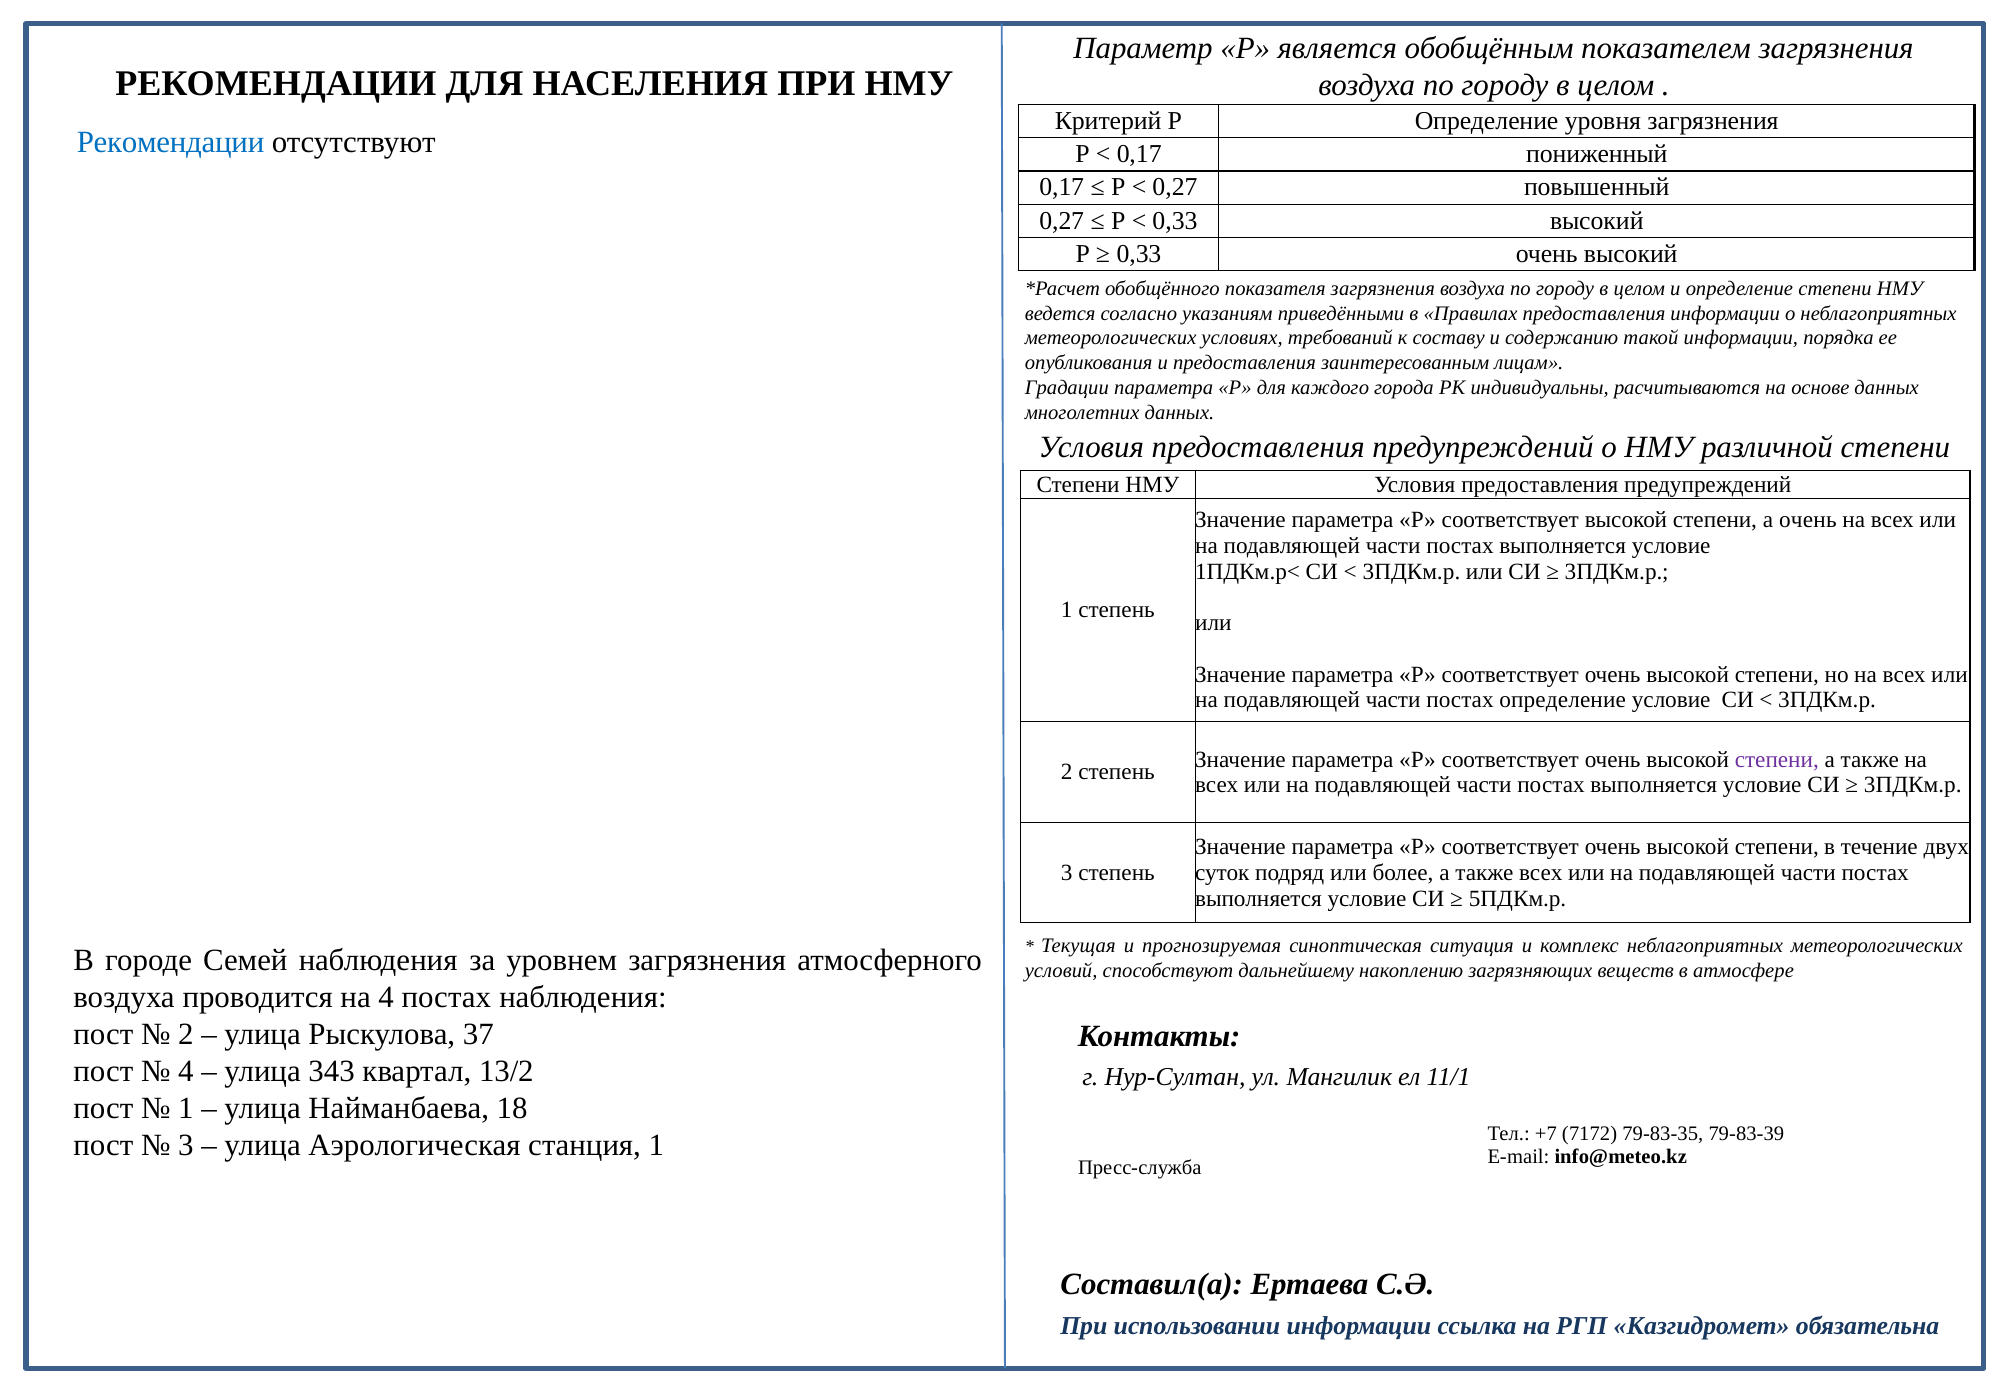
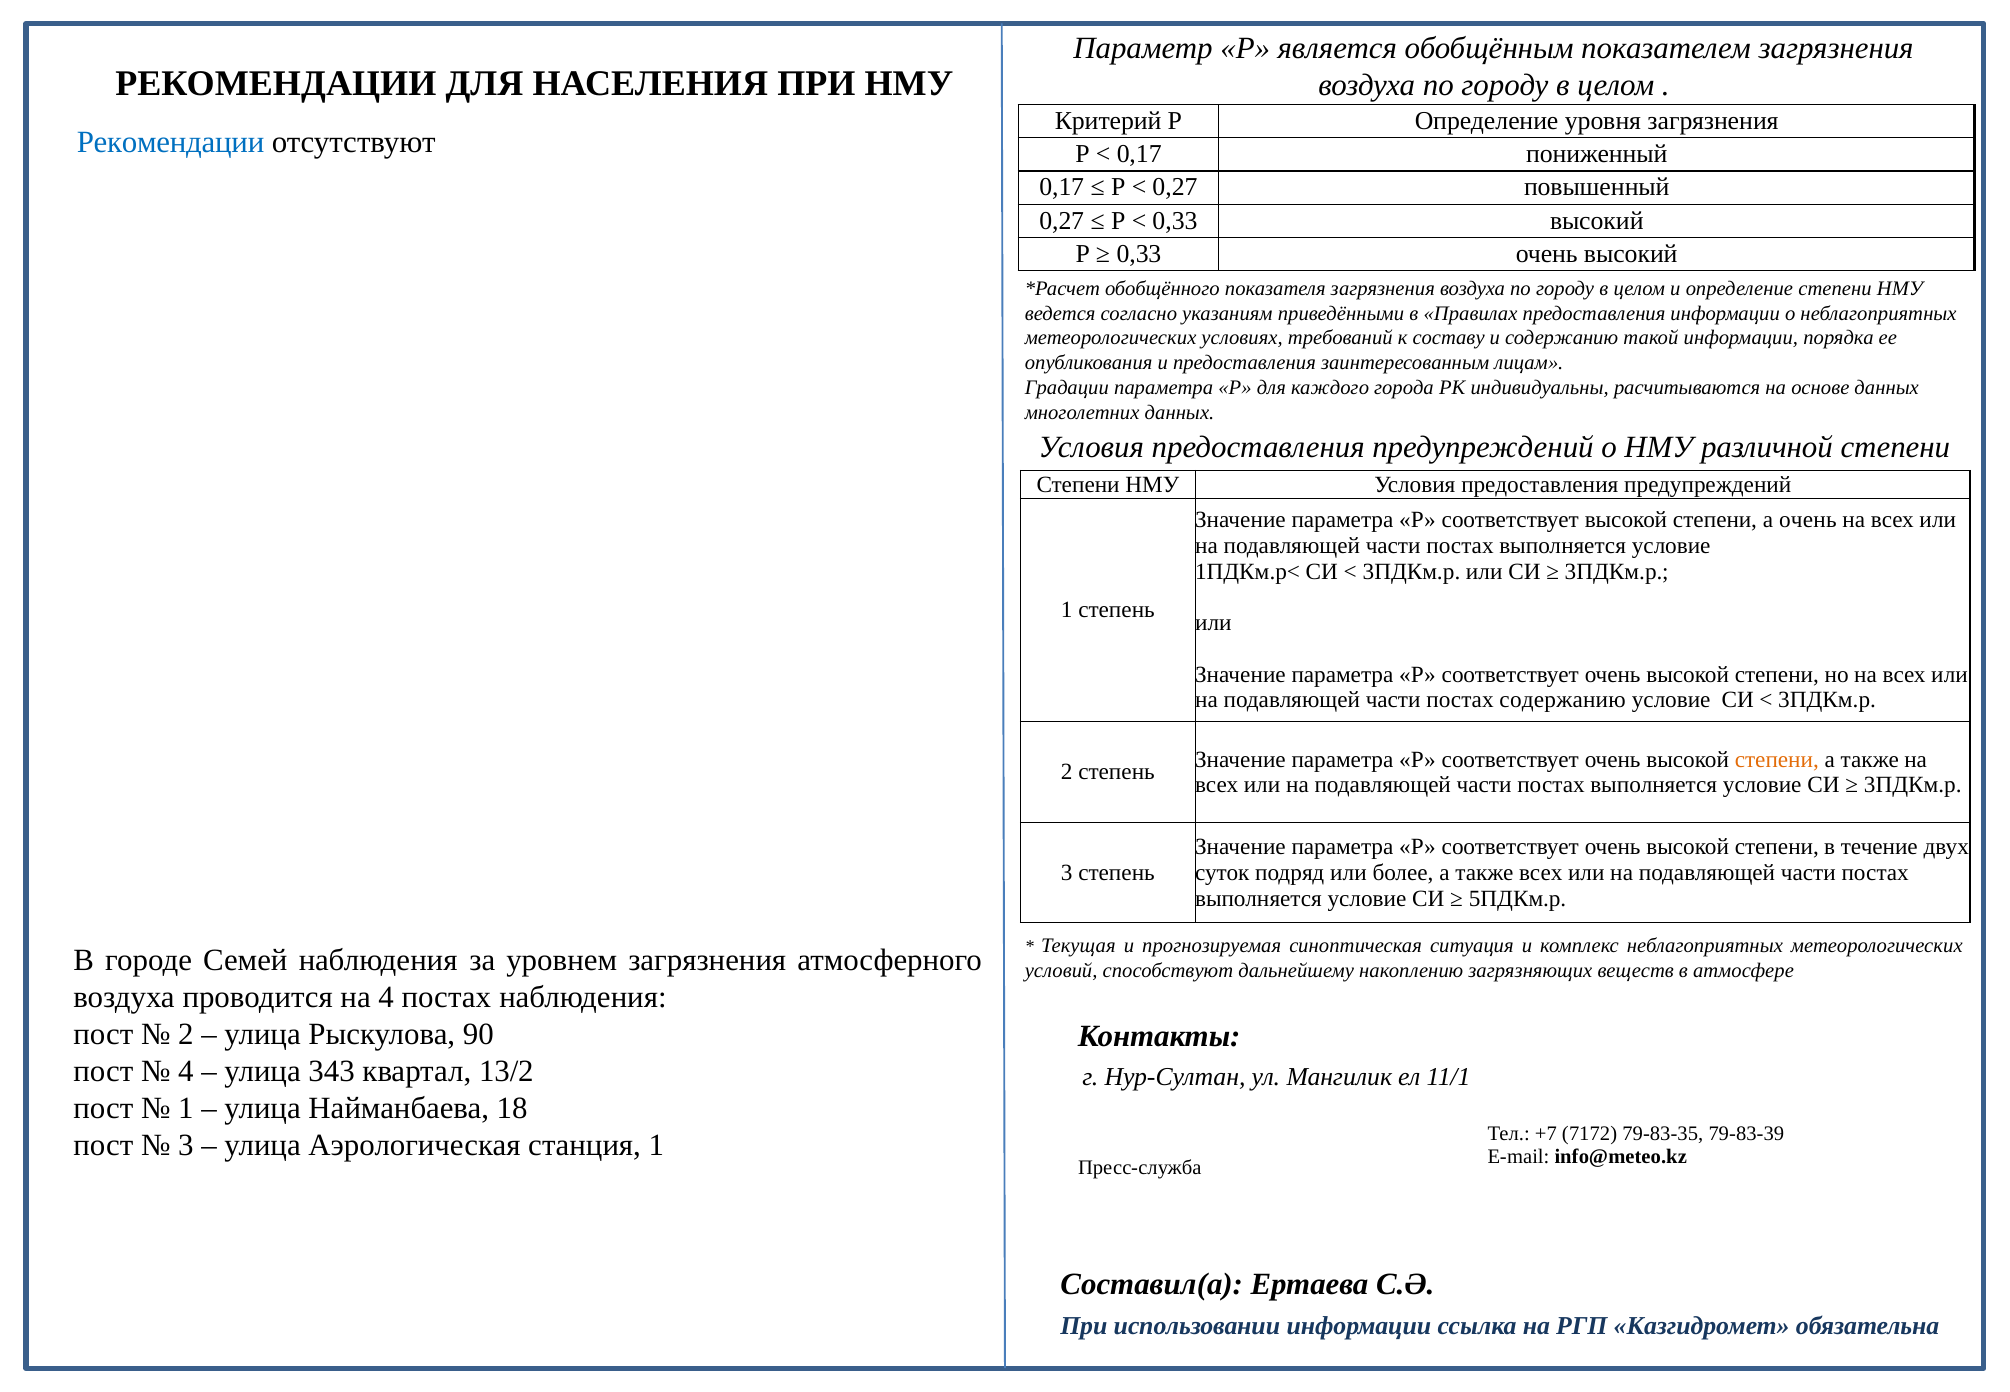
постах определение: определение -> содержанию (1563, 700)
степени colour: purple -> orange (1777, 759)
37: 37 -> 90 (478, 1034)
